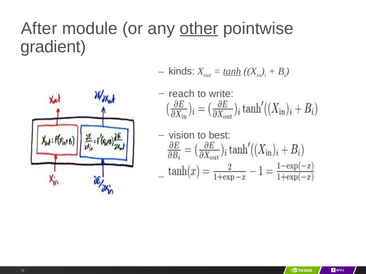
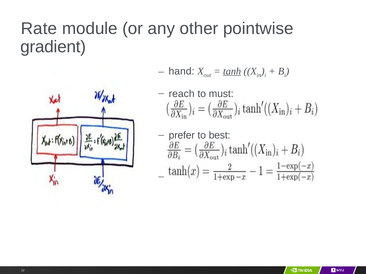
After: After -> Rate (39, 29)
other underline: present -> none (199, 29)
kinds: kinds -> hand (182, 71)
write: write -> must (221, 94)
vision: vision -> prefer (182, 135)
